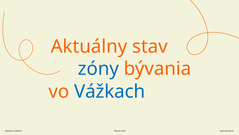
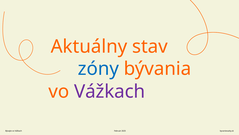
Vážkach colour: blue -> purple (110, 91)
